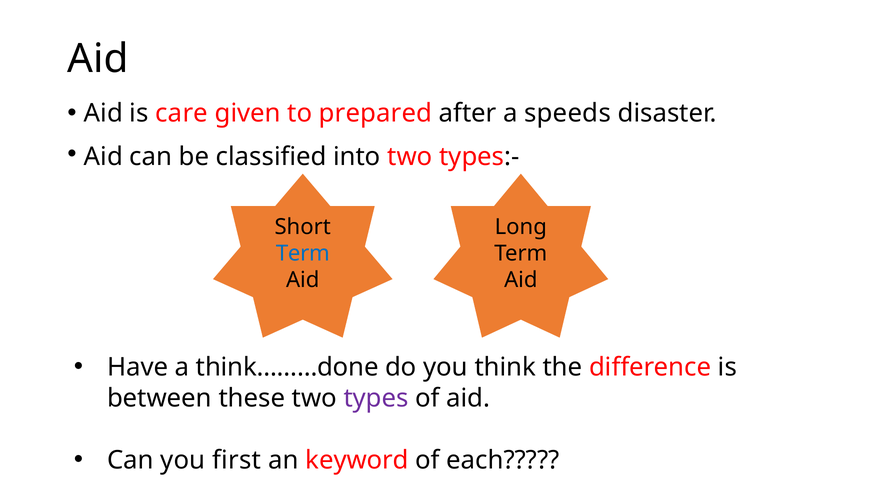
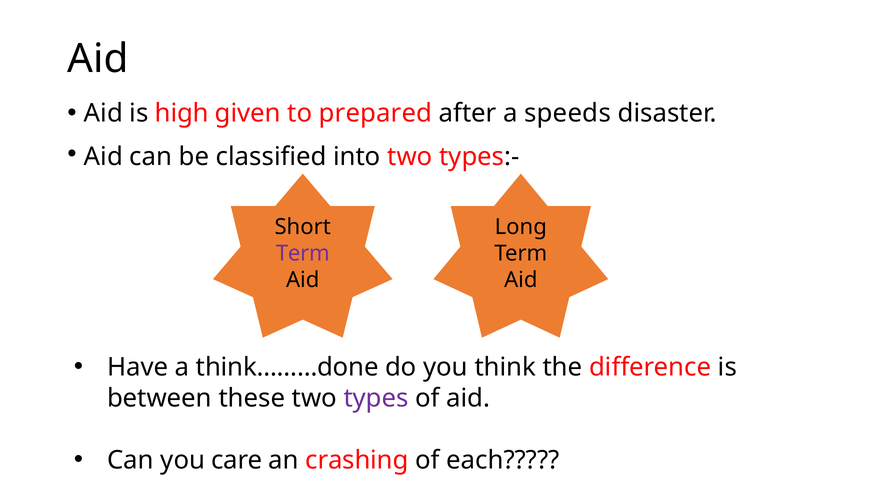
care: care -> high (182, 114)
Term colour: blue -> purple (303, 253)
first: first -> care (237, 460)
keyword: keyword -> crashing (357, 460)
